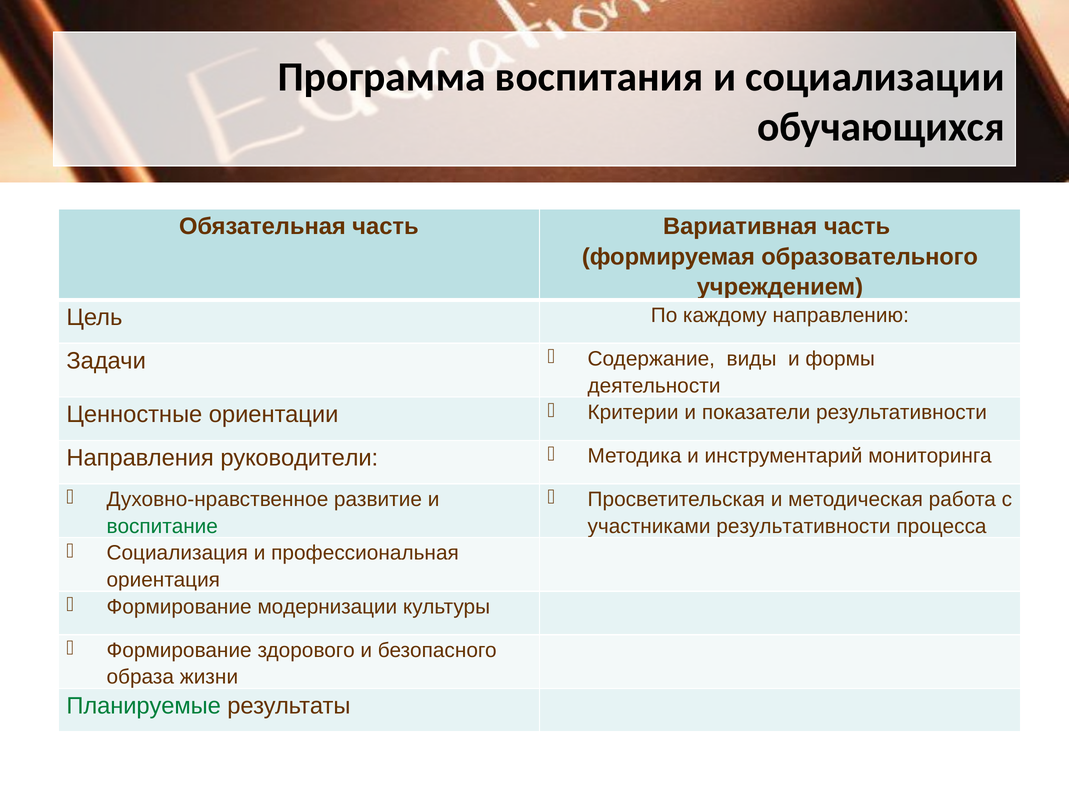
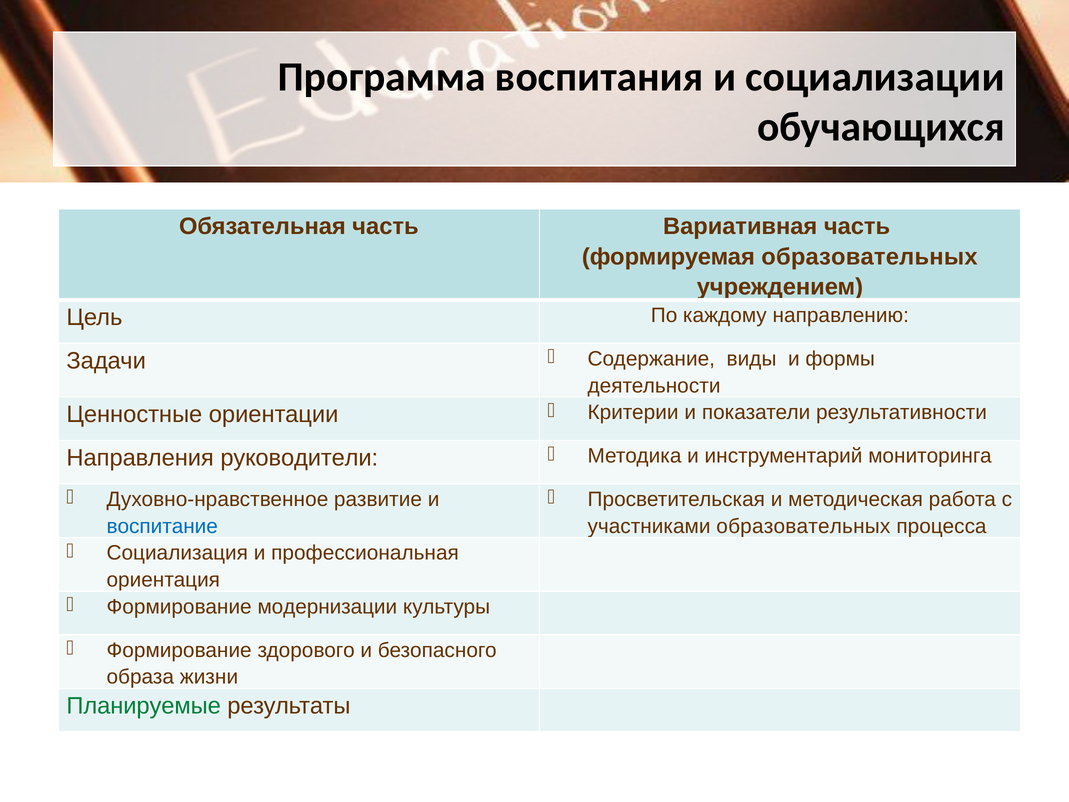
формируемая образовательного: образовательного -> образовательных (869, 257)
воспитание colour: green -> blue (162, 526)
участниками результативности: результативности -> образовательных (803, 526)
